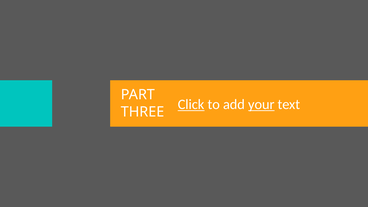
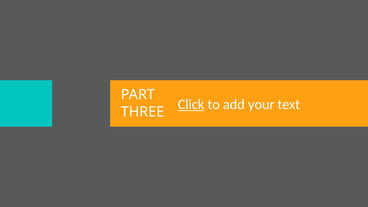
your underline: present -> none (261, 104)
